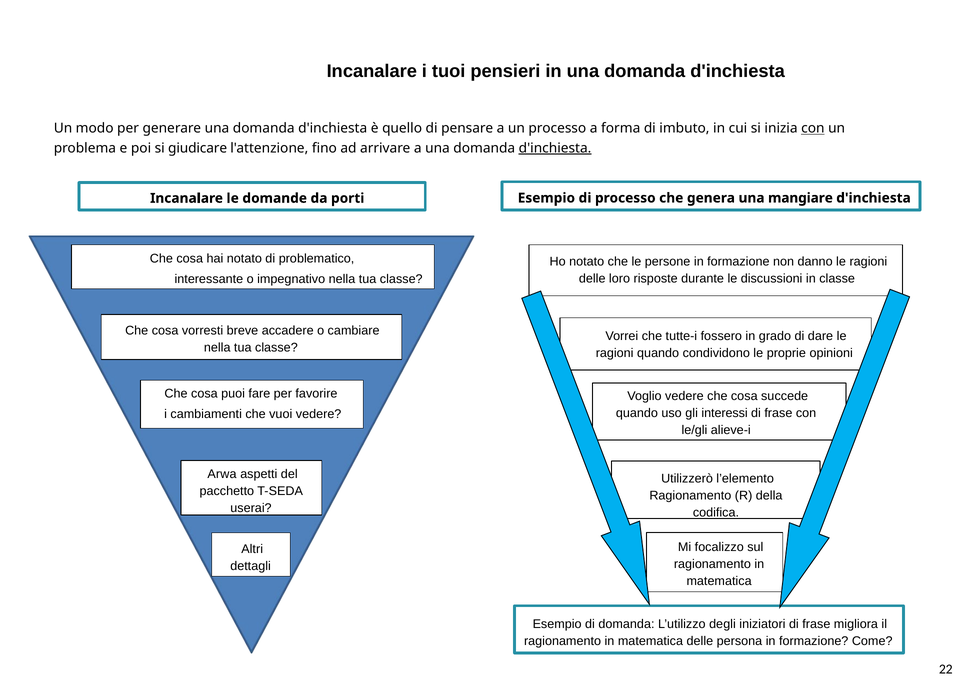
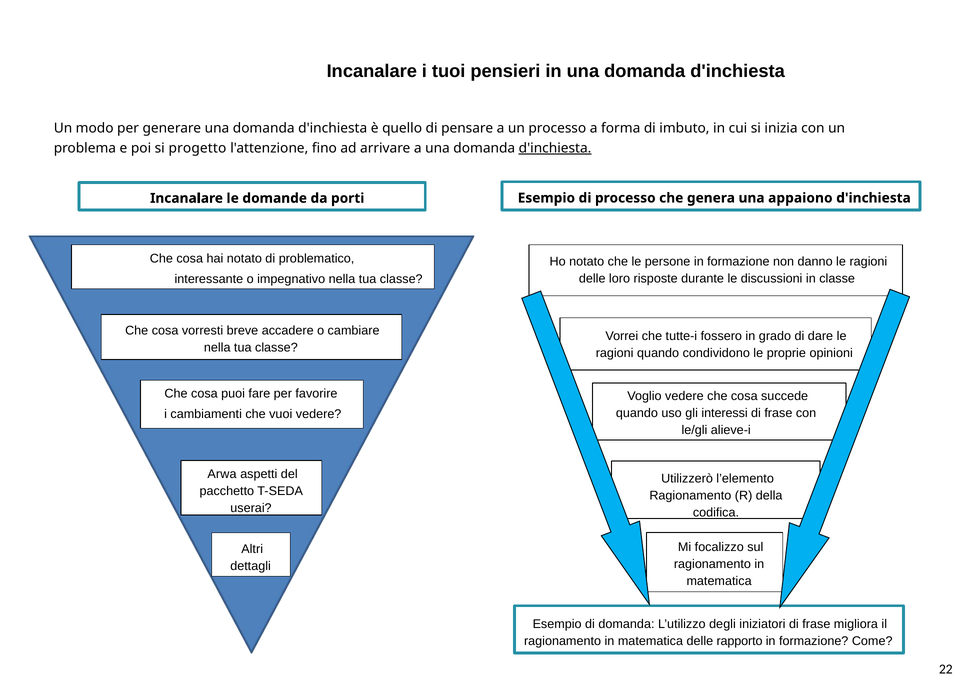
con underline: present -> none (813, 128)
giudicare: giudicare -> progetto (197, 148)
mangiare: mangiare -> appaiono (800, 198)
persona: persona -> rapporto (740, 641)
